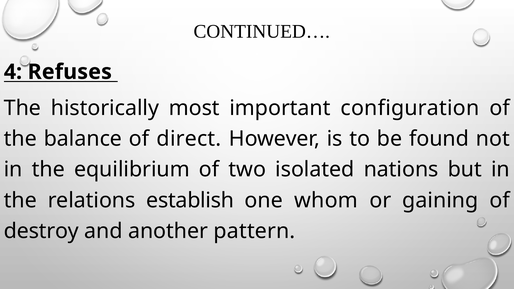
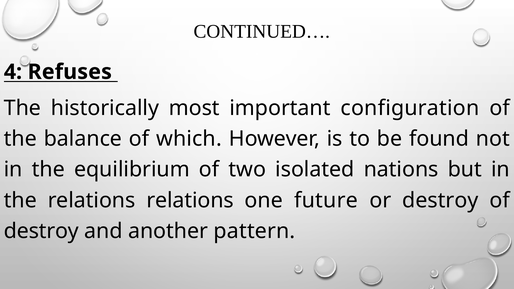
direct: direct -> which (189, 139)
relations establish: establish -> relations (190, 200)
whom: whom -> future (326, 200)
or gaining: gaining -> destroy (440, 200)
